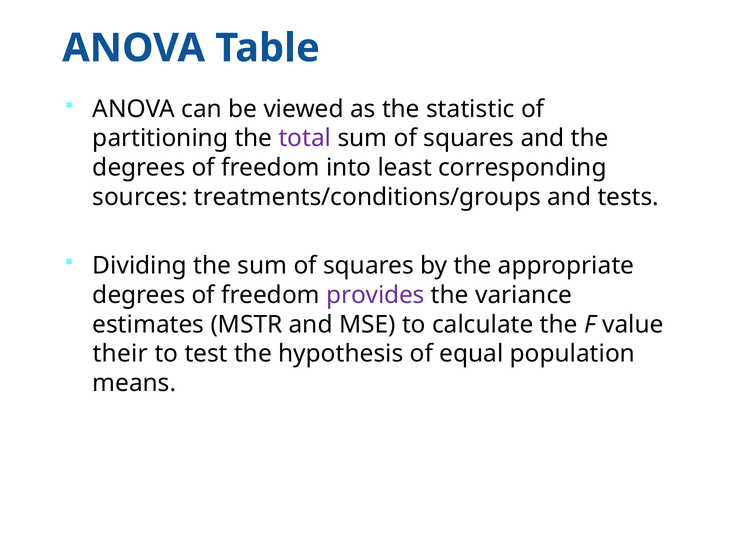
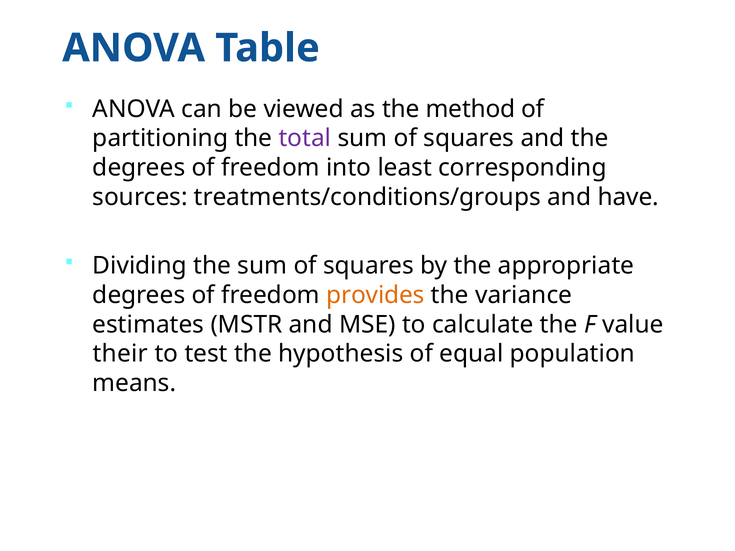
statistic: statistic -> method (471, 109)
tests: tests -> have (628, 197)
provides colour: purple -> orange (375, 295)
